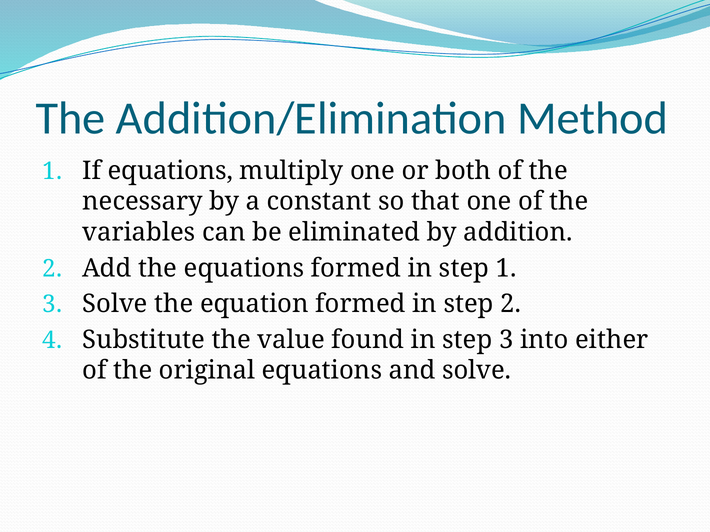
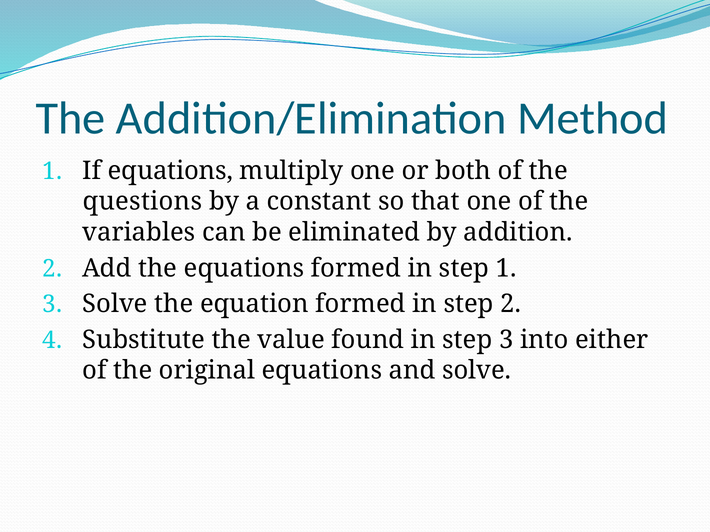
necessary: necessary -> questions (142, 202)
